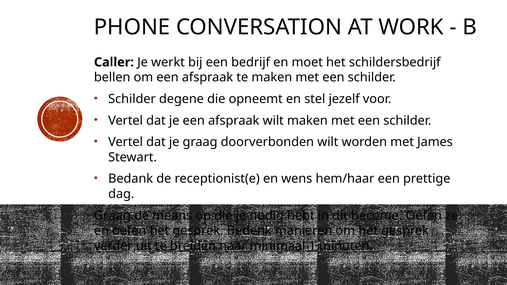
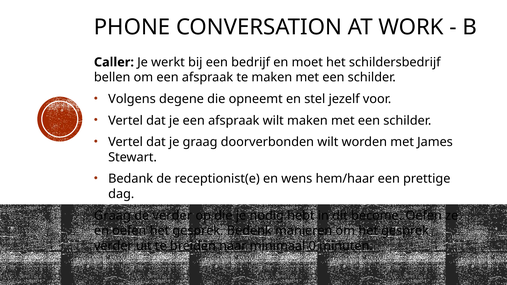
Schilder: Schilder -> Volgens (132, 99)
de means: means -> verder (172, 216)
1: 1 -> 0 (312, 246)
